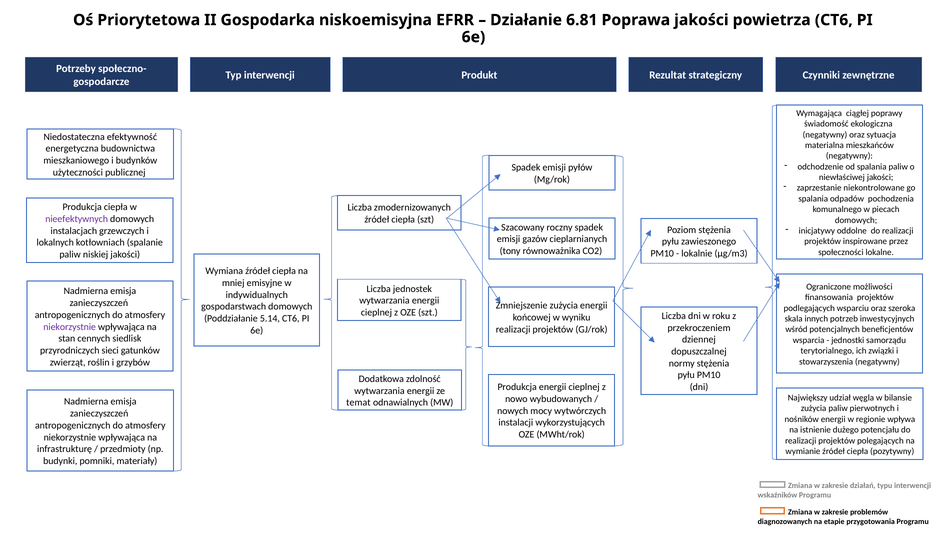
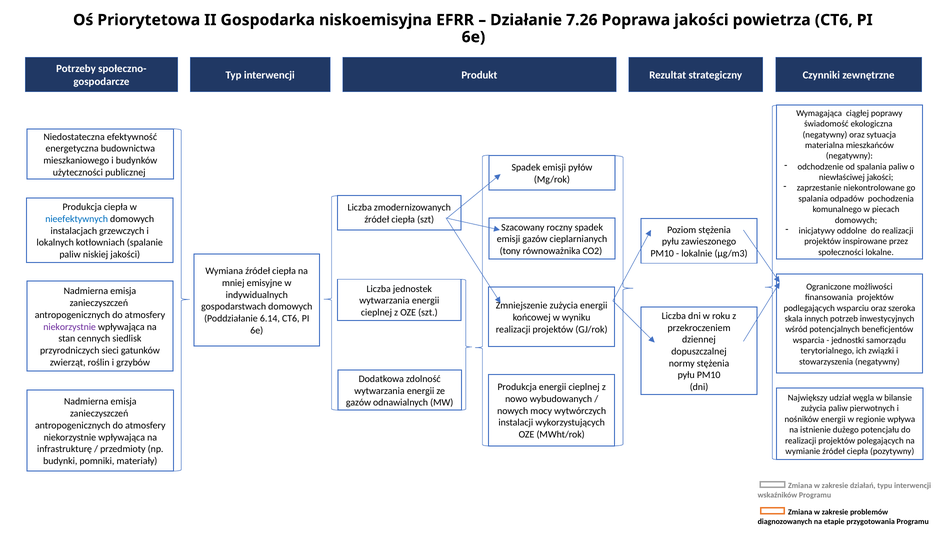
6.81: 6.81 -> 7.26 (582, 20)
nieefektywnych colour: purple -> blue (77, 219)
5.14: 5.14 -> 6.14 (270, 318)
temat: temat -> gazów (358, 402)
